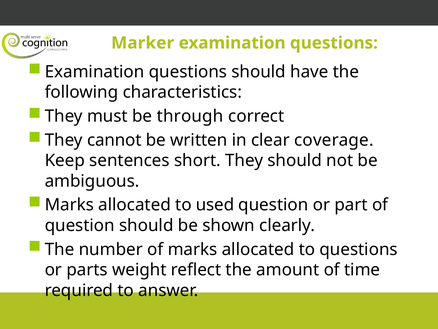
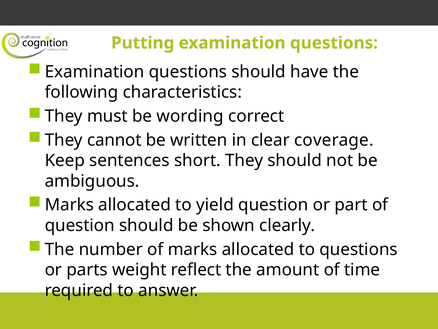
Marker: Marker -> Putting (143, 43)
through: through -> wording (190, 116)
used: used -> yield (215, 205)
